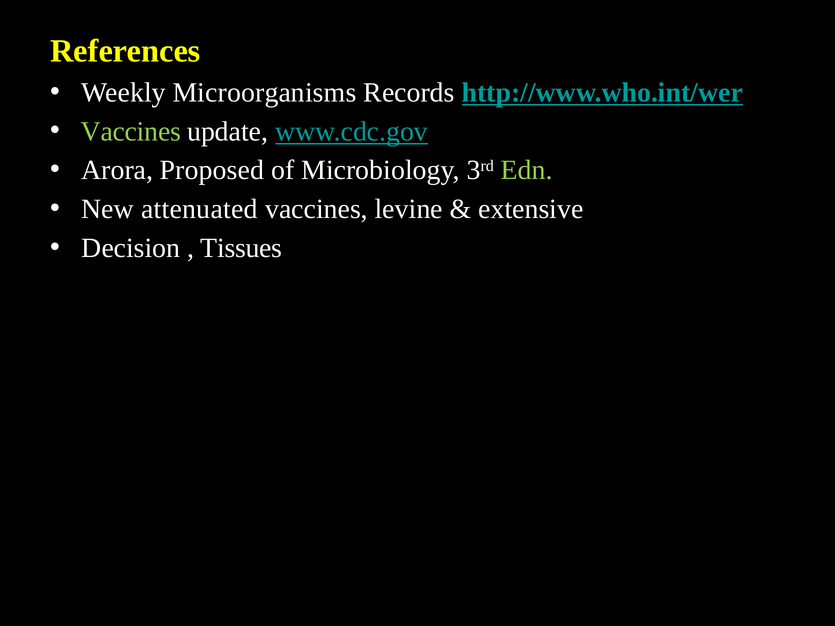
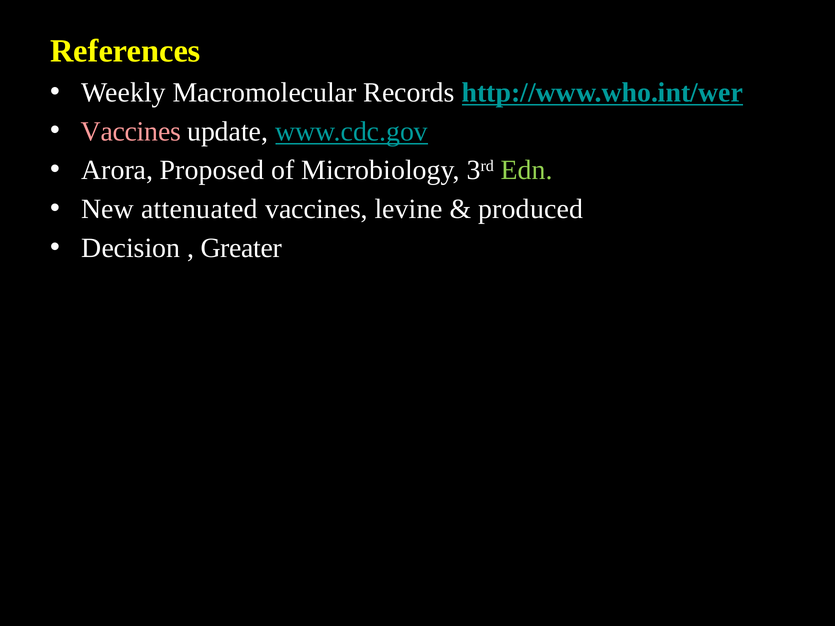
Microorganisms: Microorganisms -> Macromolecular (265, 92)
Vaccines colour: light green -> pink (131, 131)
extensive: extensive -> produced (531, 209)
Tissues: Tissues -> Greater (241, 248)
